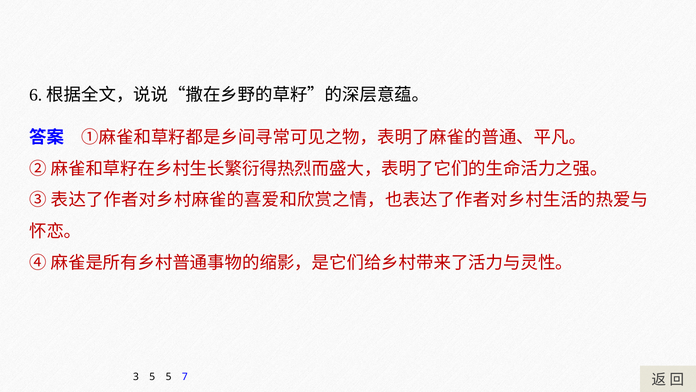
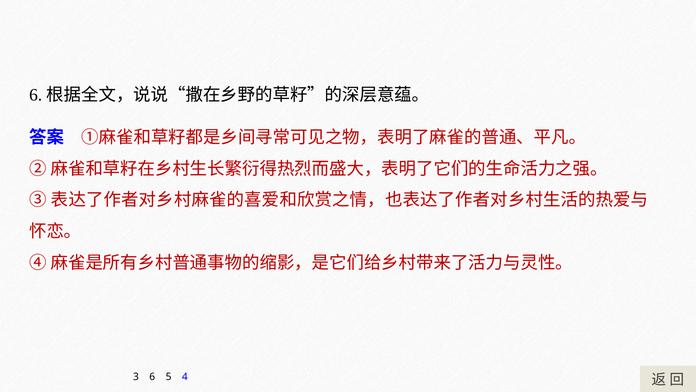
3 5: 5 -> 6 (152, 376)
7: 7 -> 4 (185, 376)
